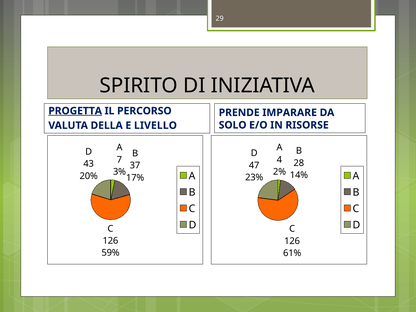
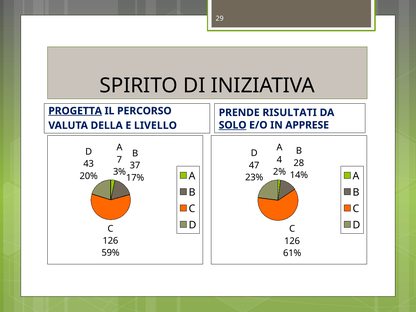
IMPARARE: IMPARARE -> RISULTATI (290, 113)
SOLO underline: none -> present (233, 125)
RISORSE: RISORSE -> APPRESE (307, 125)
